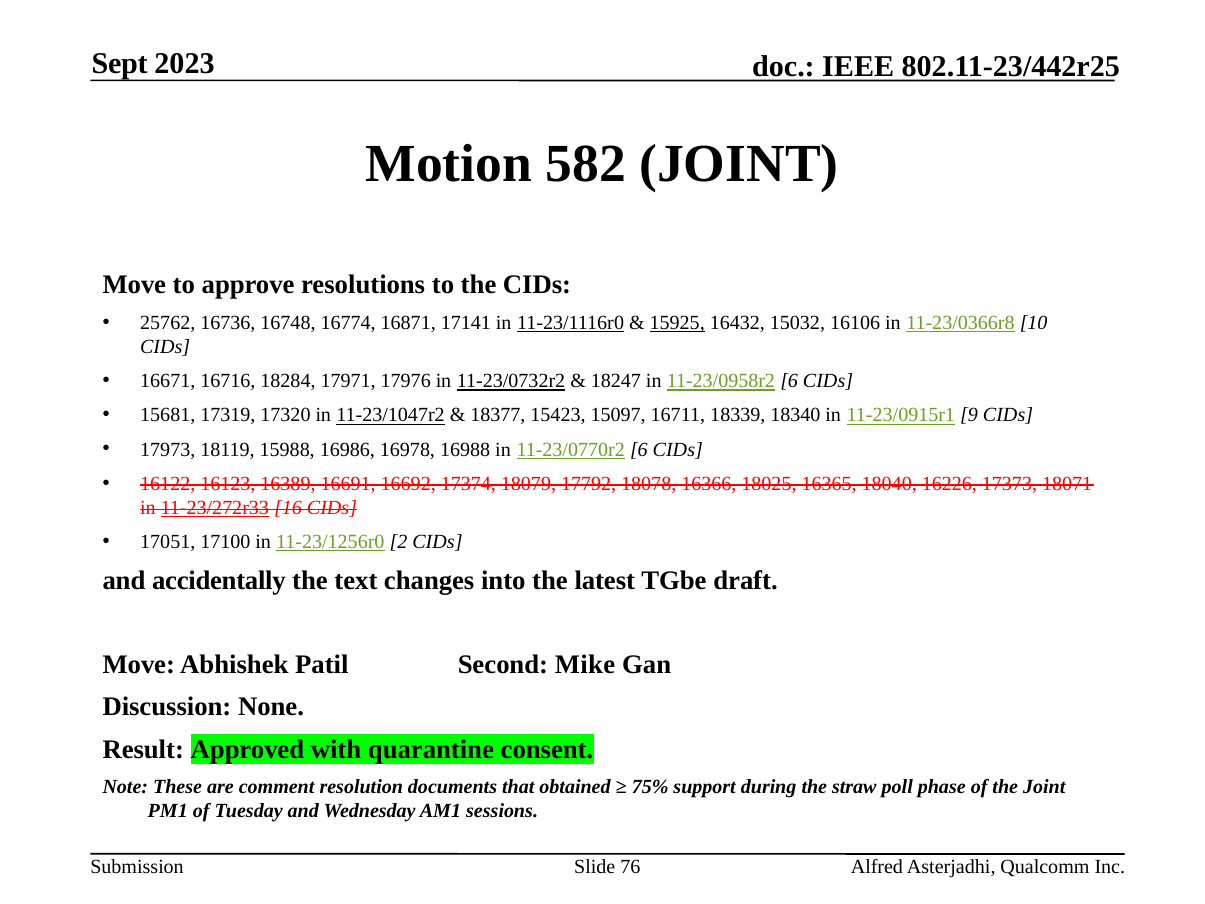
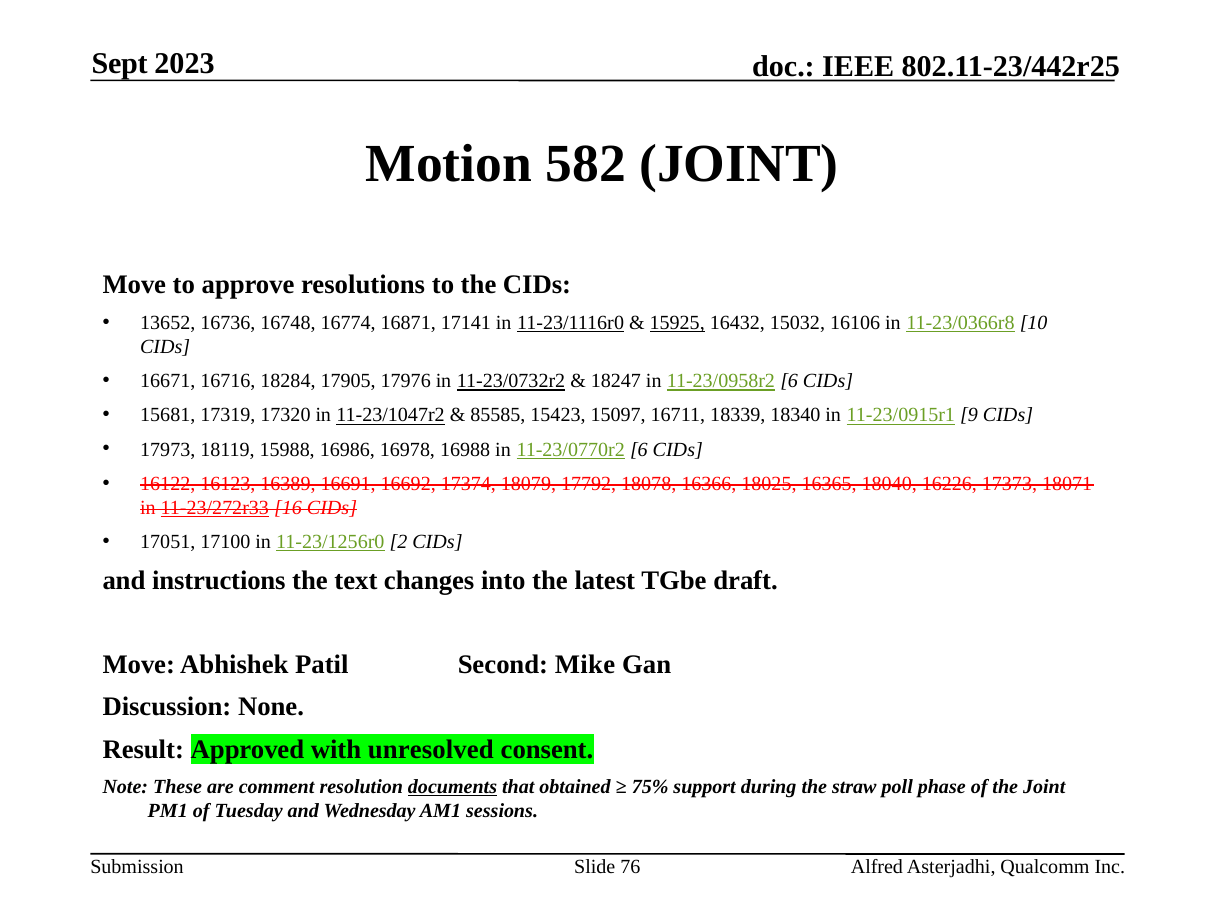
25762: 25762 -> 13652 (168, 323)
17971: 17971 -> 17905 (348, 381)
18377: 18377 -> 85585 (498, 415)
accidentally: accidentally -> instructions (219, 580)
quarantine: quarantine -> unresolved (431, 749)
documents underline: none -> present (453, 787)
